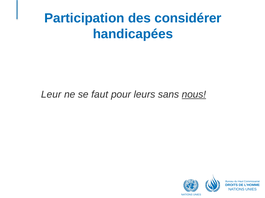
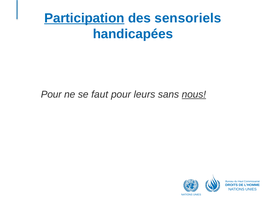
Participation underline: none -> present (84, 18)
considérer: considérer -> sensoriels (188, 18)
Leur: Leur -> Pour (51, 95)
